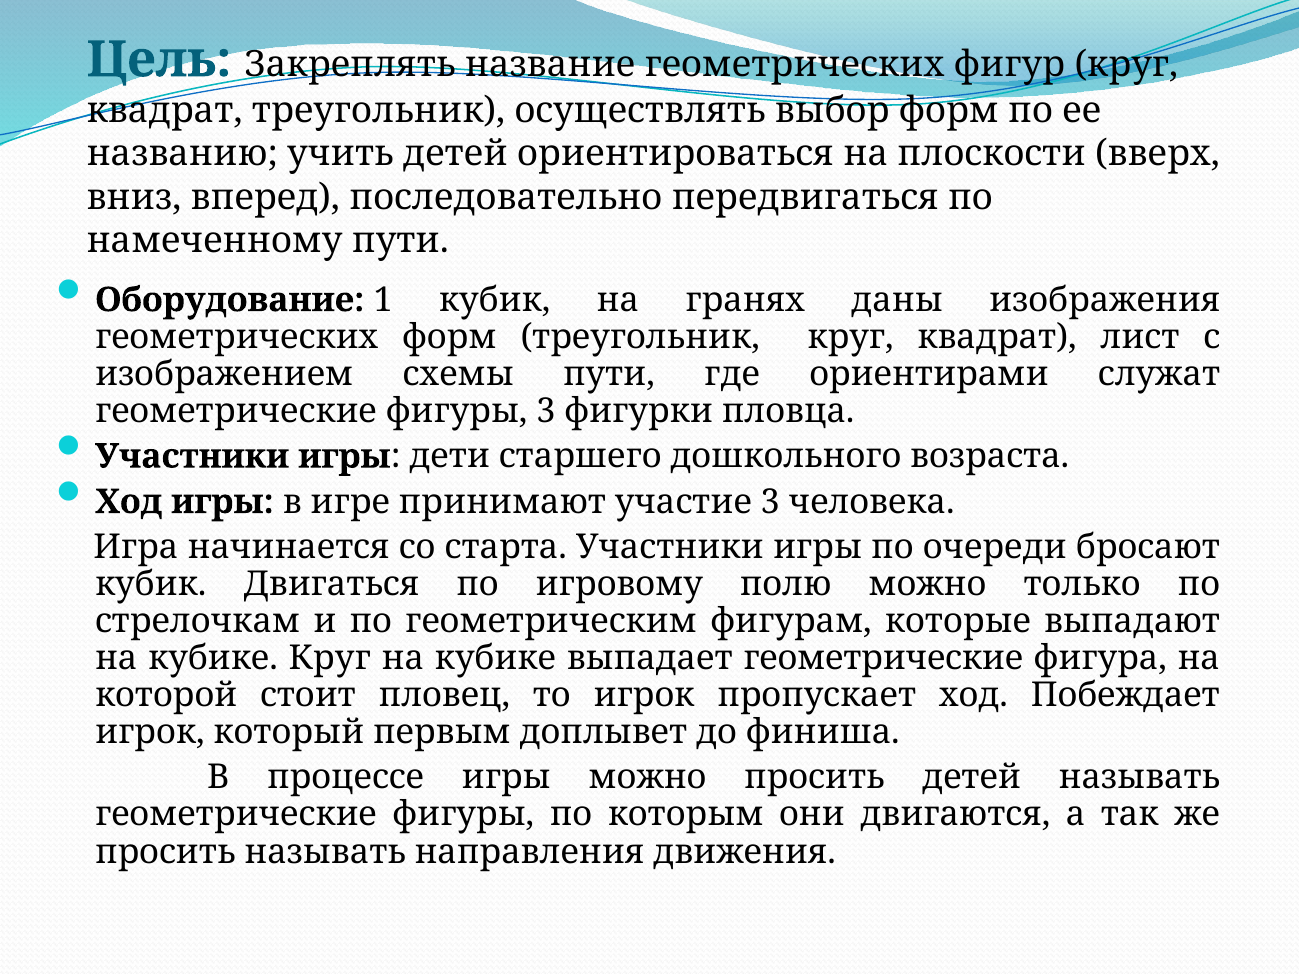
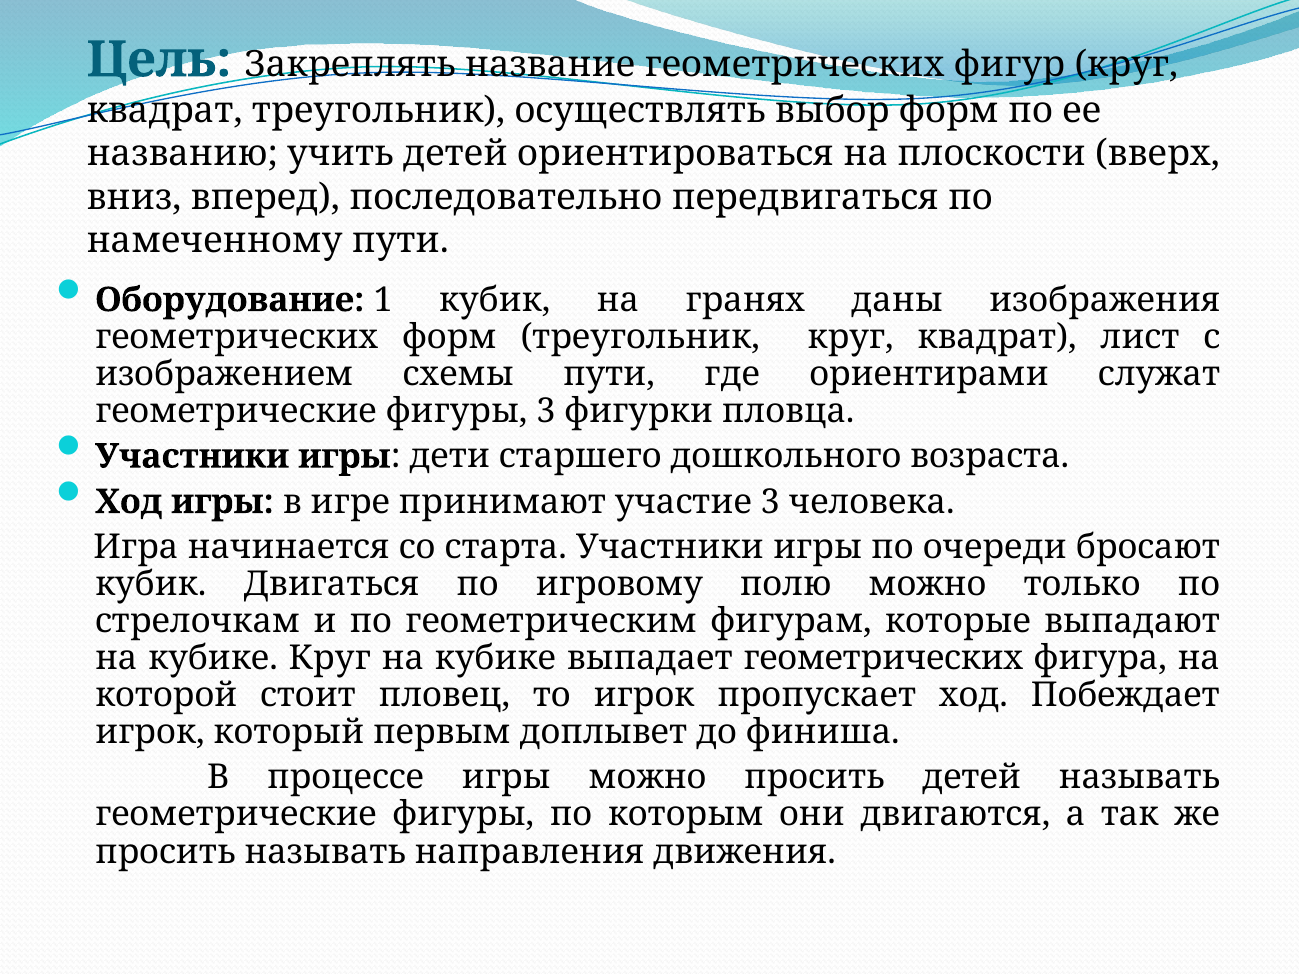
выпадает геометрические: геометрические -> геометрических (883, 658)
